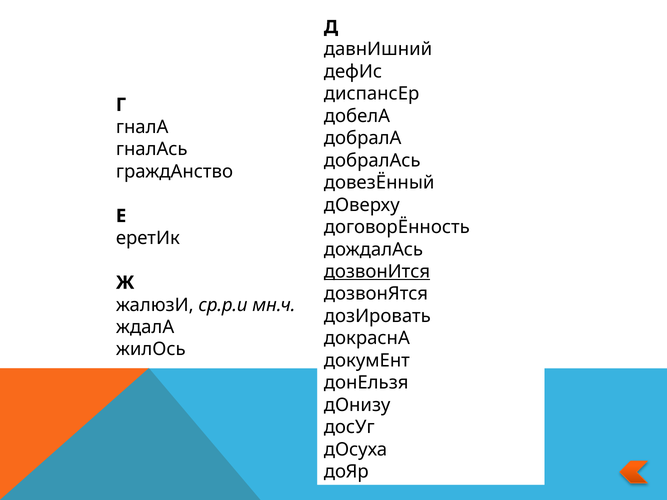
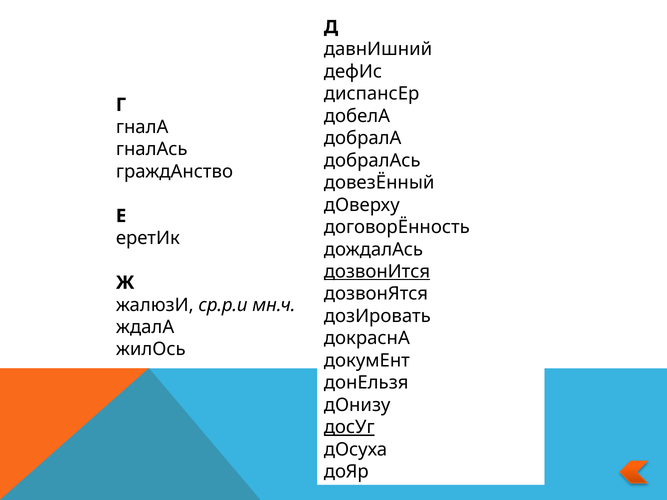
досУг underline: none -> present (349, 427)
